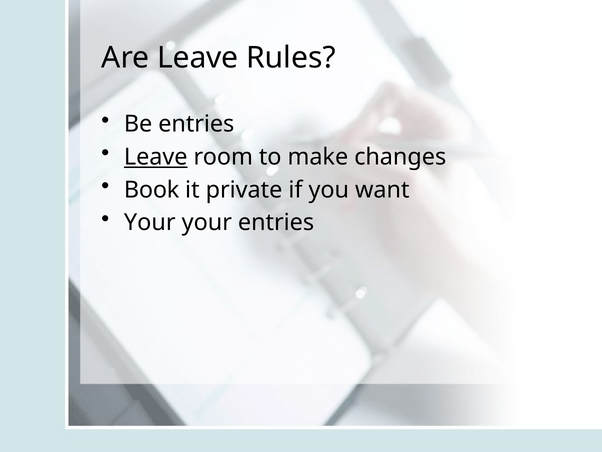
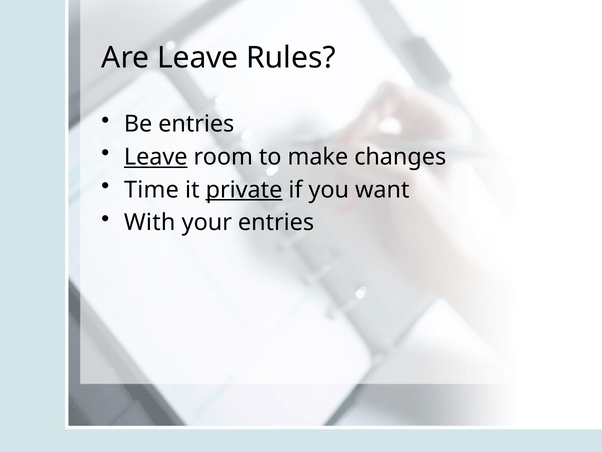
Book: Book -> Time (151, 190)
private underline: none -> present (244, 190)
Your: Your -> With (150, 222)
